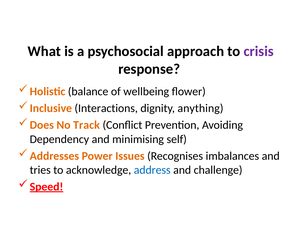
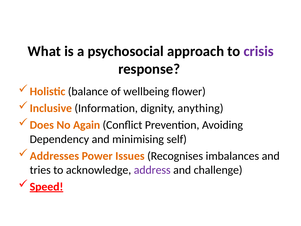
Interactions: Interactions -> Information (106, 108)
Track: Track -> Again (87, 125)
address colour: blue -> purple (152, 170)
